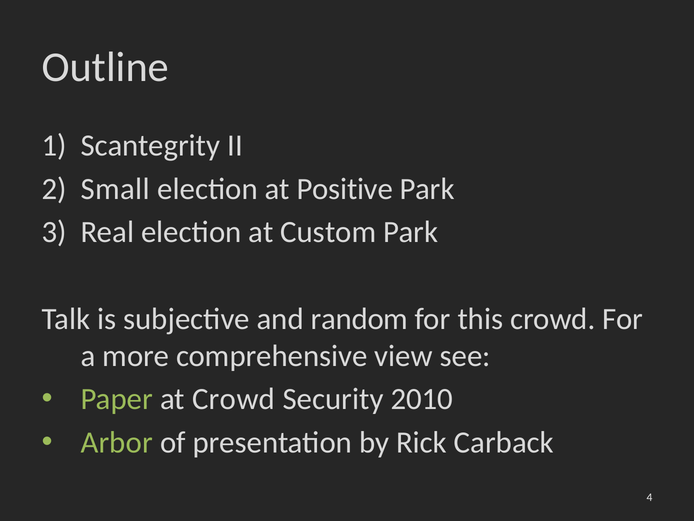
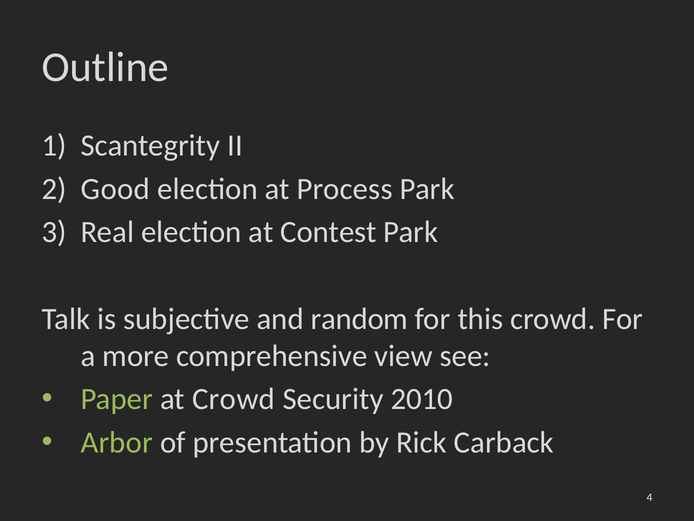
Small: Small -> Good (115, 189)
Positive: Positive -> Process (345, 189)
Custom: Custom -> Contest (328, 232)
